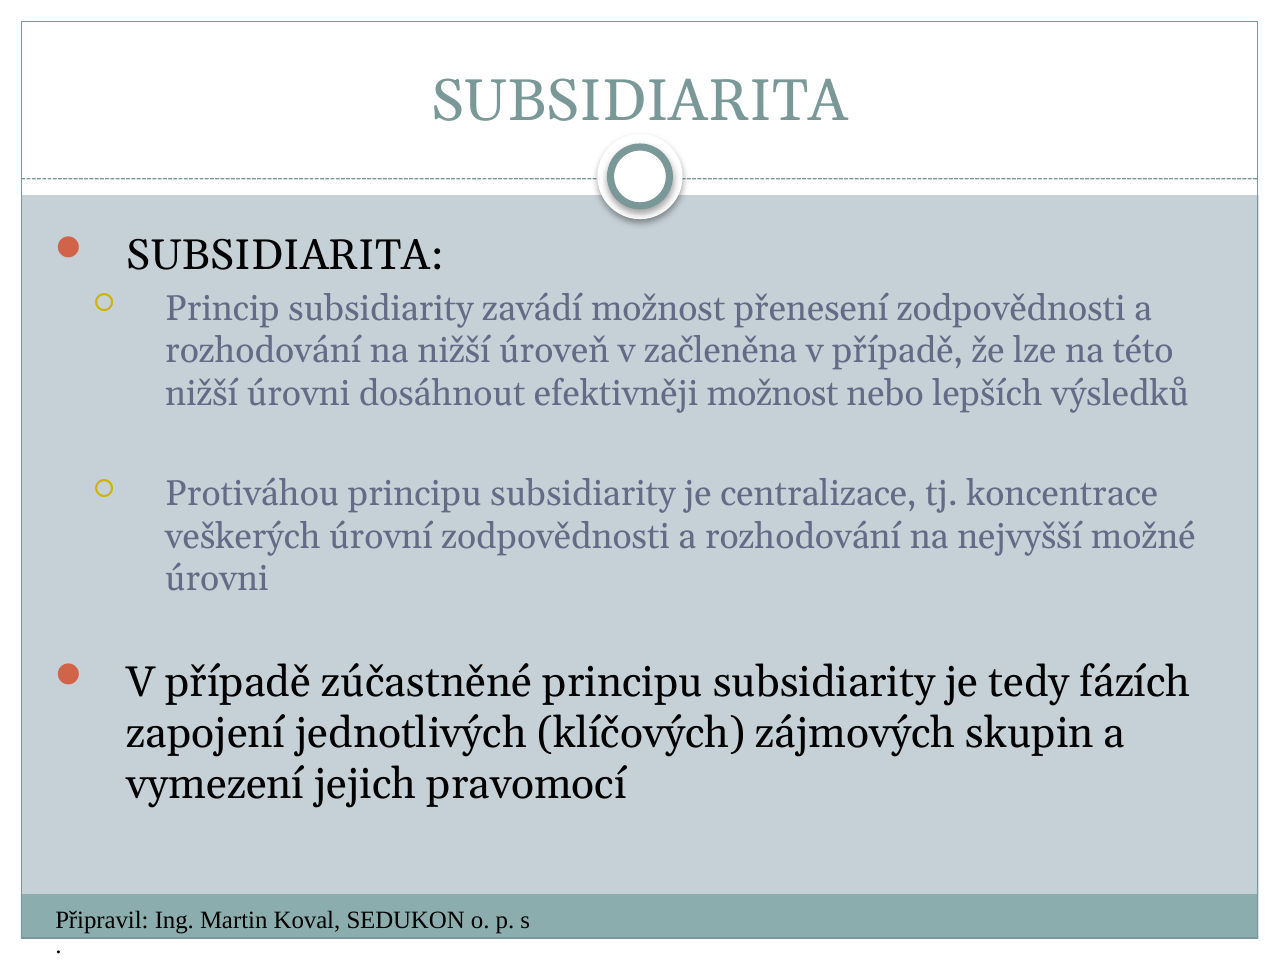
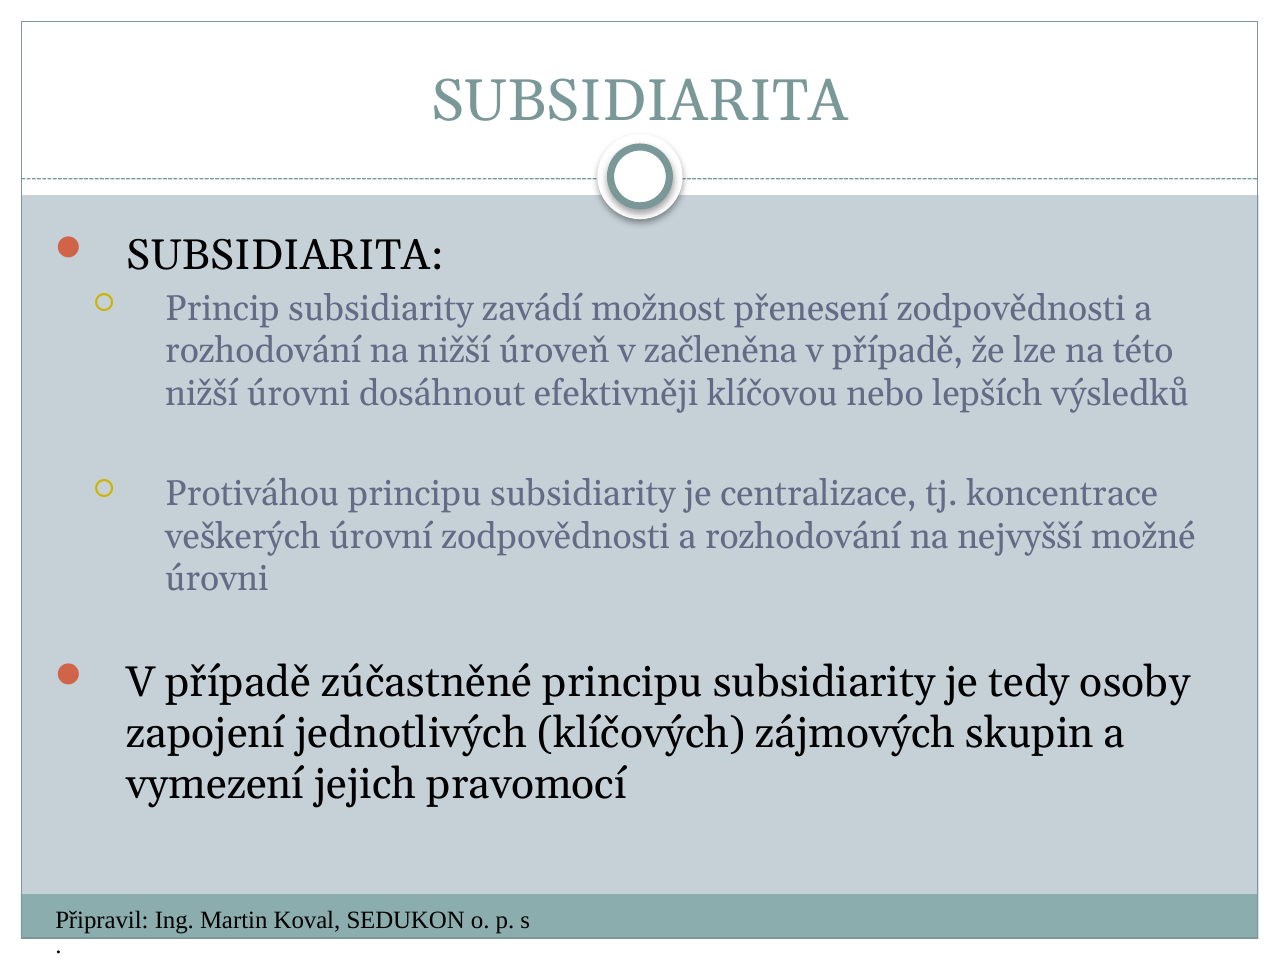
efektivněji možnost: možnost -> klíčovou (772, 394)
fázích: fázích -> osoby (1135, 682)
